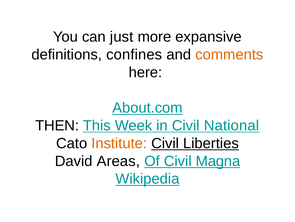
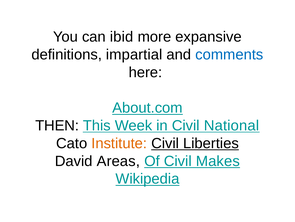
just: just -> ibid (122, 37)
confines: confines -> impartial (134, 54)
comments colour: orange -> blue (229, 54)
Magna: Magna -> Makes (218, 161)
